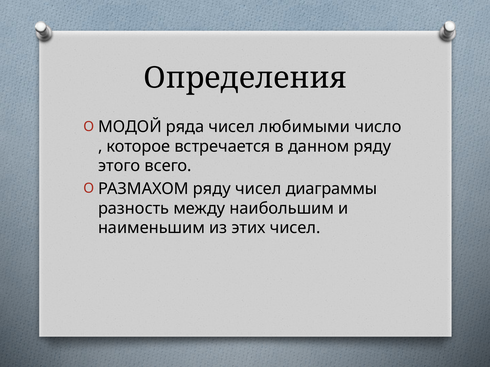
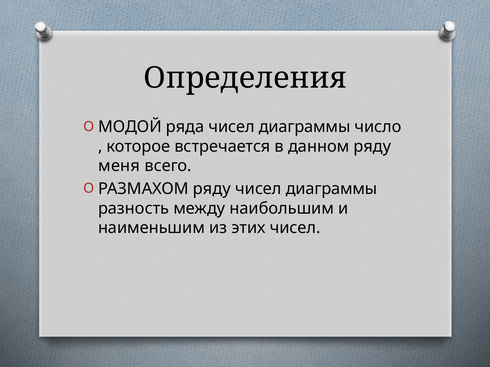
ряда чисел любимыми: любимыми -> диаграммы (305, 127)
этого: этого -> меня (119, 166)
